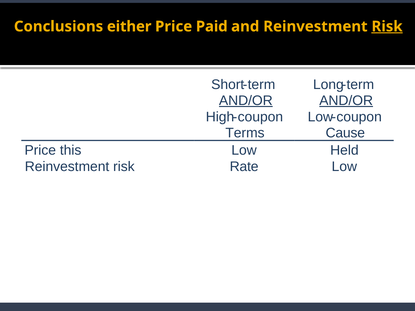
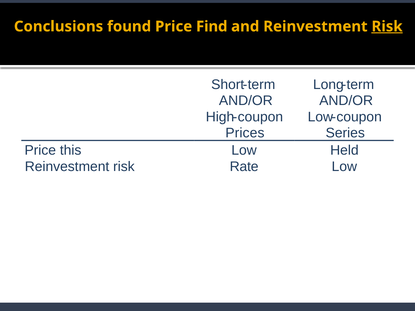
either: either -> found (129, 27)
Paid: Paid -> Find (212, 27)
AND/OR underline: present -> none (246, 101)
AND/OR underline: present -> none (346, 101)
Terms: Terms -> Prices (245, 133)
Cause: Cause -> Series (345, 133)
